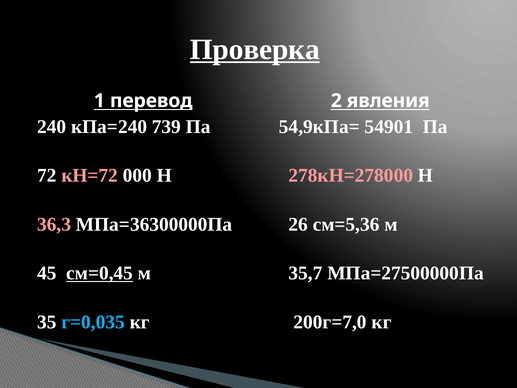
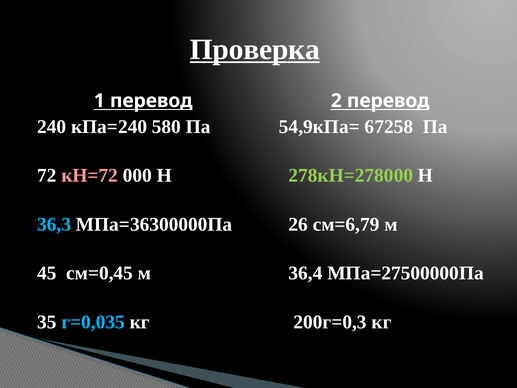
2 явления: явления -> перевод (388, 101)
739: 739 -> 580 (166, 127)
54901: 54901 -> 67258 (389, 127)
278кН=278000 colour: pink -> light green (351, 175)
36,3 colour: pink -> light blue (54, 224)
см=5,36: см=5,36 -> см=6,79 (346, 224)
см=0,45 underline: present -> none (100, 273)
35,7: 35,7 -> 36,4 (306, 273)
200г=7,0: 200г=7,0 -> 200г=0,3 (330, 322)
